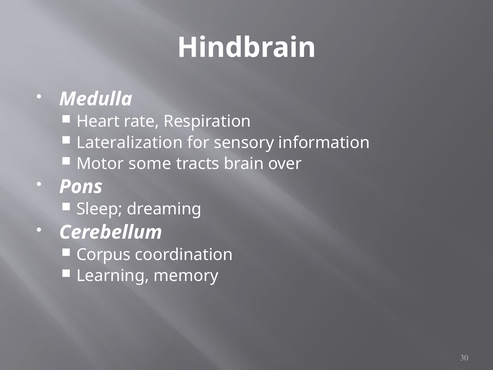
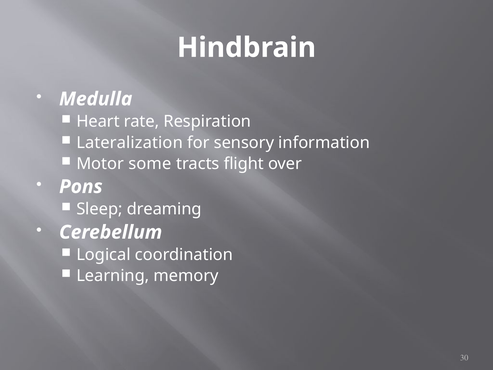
brain: brain -> flight (244, 164)
Corpus: Corpus -> Logical (103, 255)
